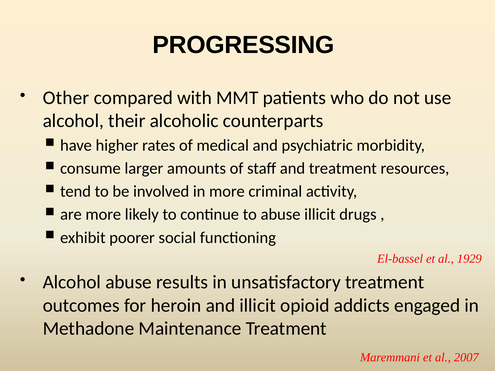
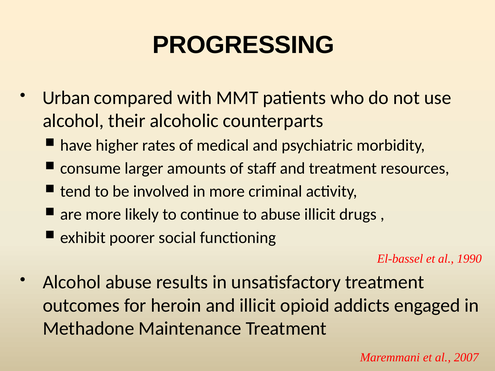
Other: Other -> Urban (66, 98)
1929: 1929 -> 1990 (469, 259)
